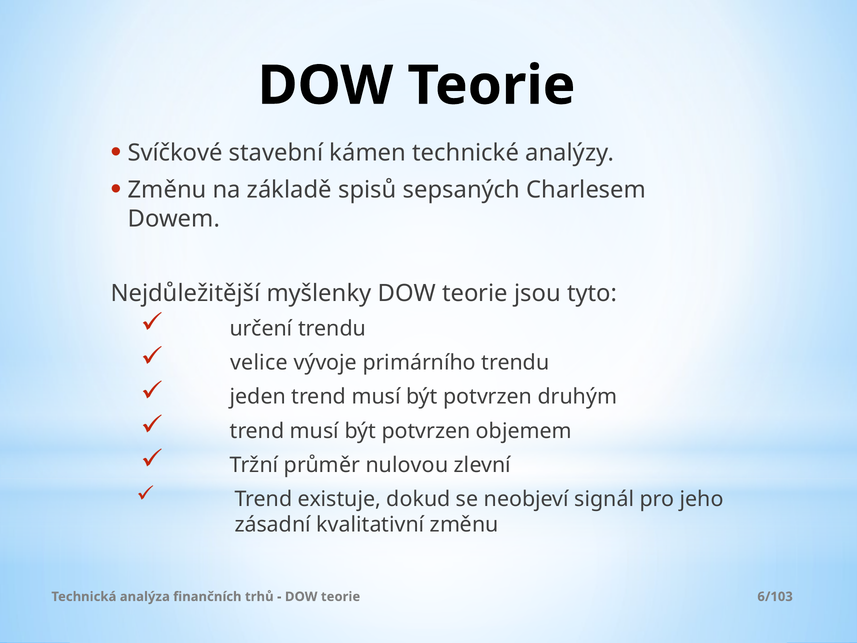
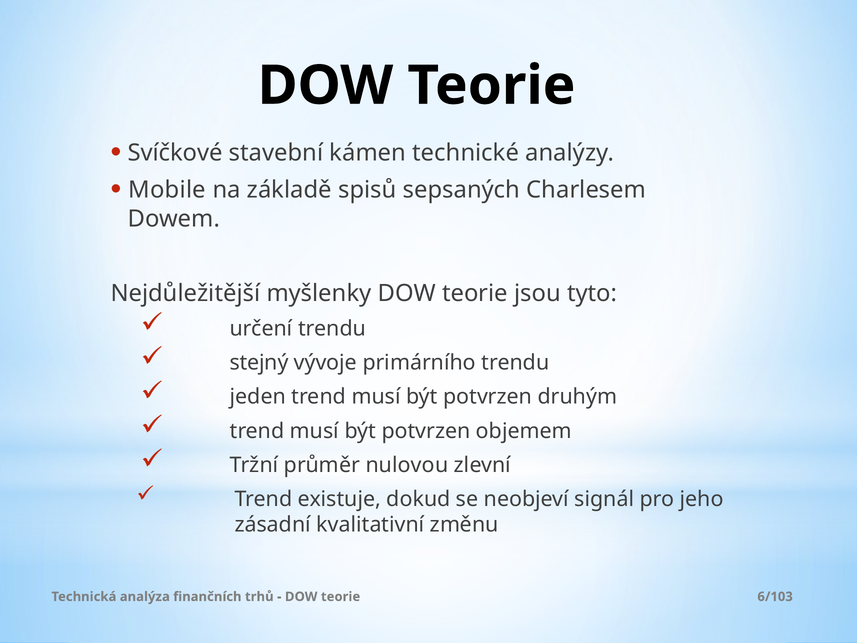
Změnu: Změnu -> Mobile (167, 190)
velice: velice -> stejný (259, 363)
